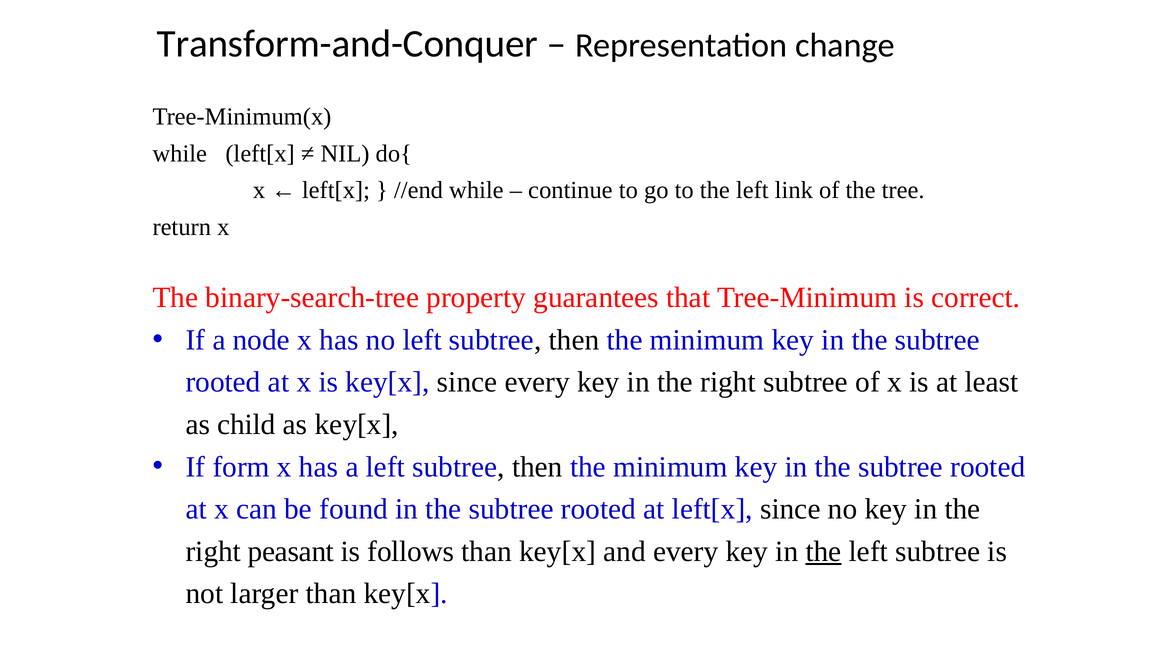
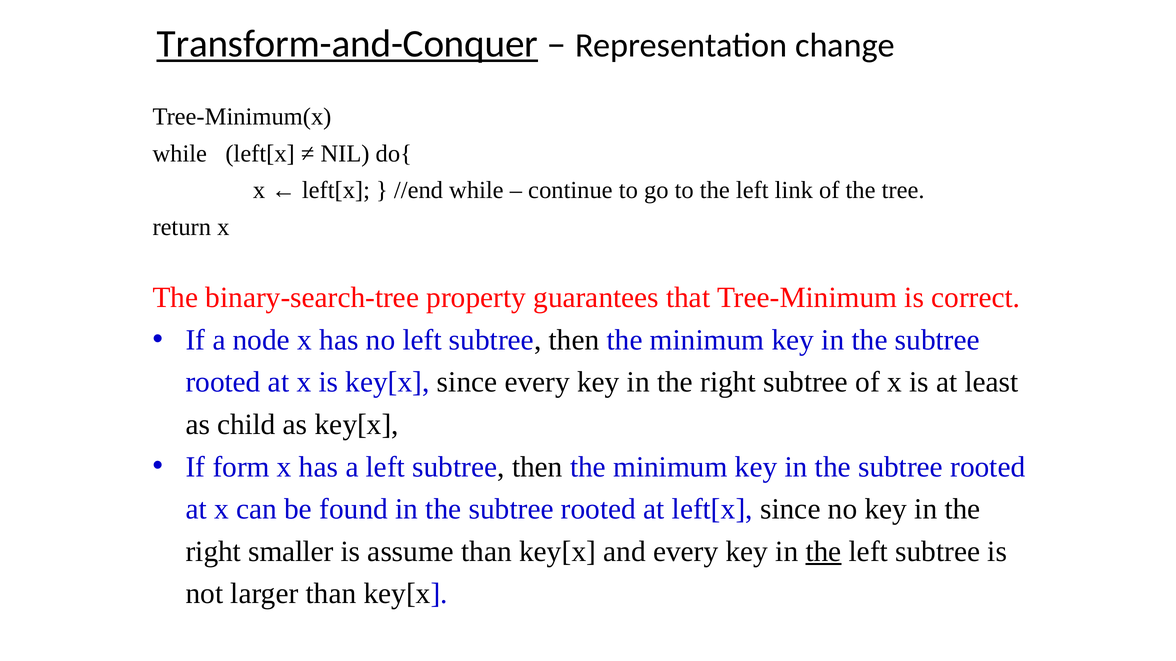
Transform-and-Conquer underline: none -> present (347, 44)
peasant: peasant -> smaller (291, 552)
follows: follows -> assume (411, 552)
